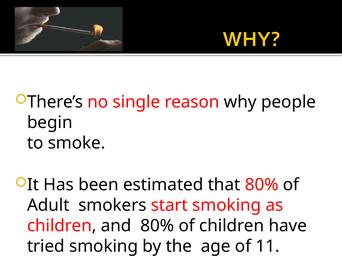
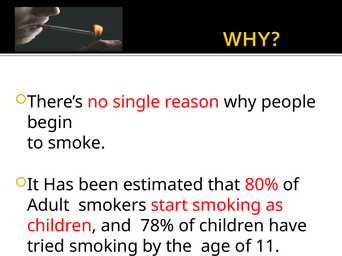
and 80%: 80% -> 78% (157, 226)
